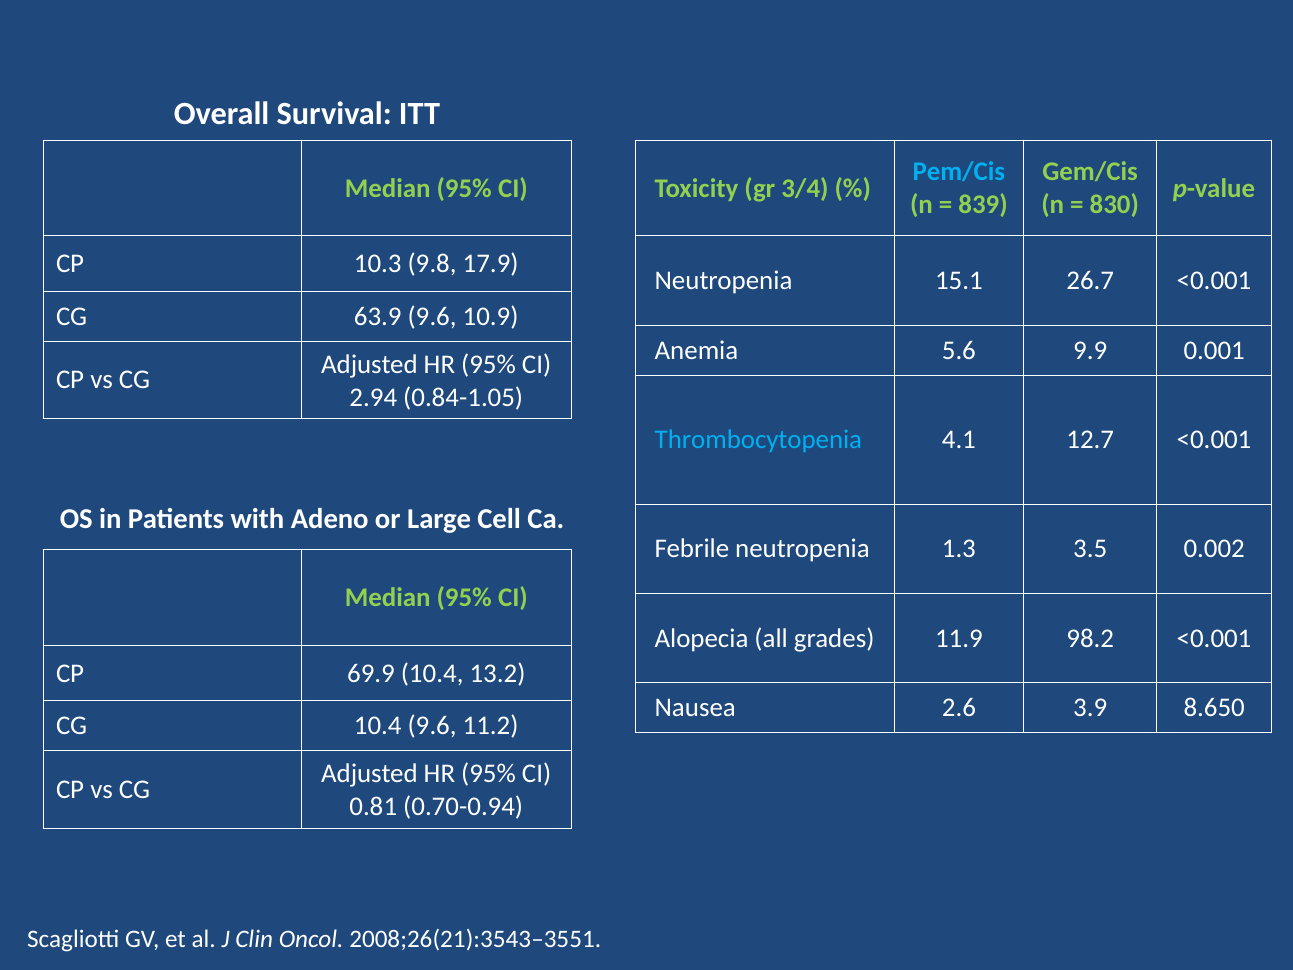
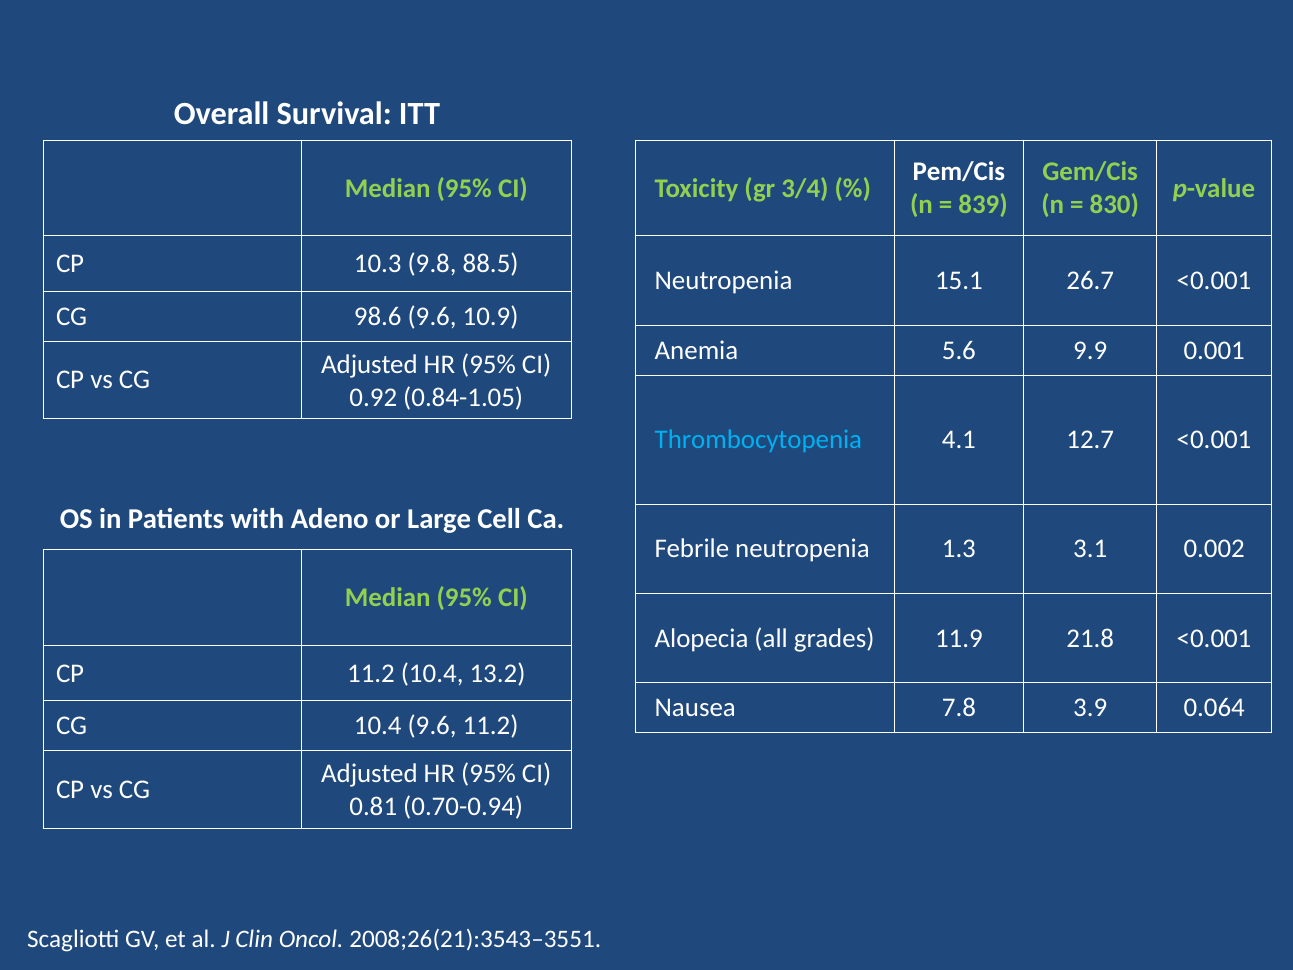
Pem/Cis colour: light blue -> white (959, 172)
17.9: 17.9 -> 88.5 (491, 264)
63.9: 63.9 -> 98.6 (378, 316)
2.94: 2.94 -> 0.92 (373, 397)
3.5: 3.5 -> 3.1 (1090, 549)
98.2: 98.2 -> 21.8 (1090, 638)
CP 69.9: 69.9 -> 11.2 (371, 673)
2.6: 2.6 -> 7.8 (959, 708)
8.650: 8.650 -> 0.064 (1214, 708)
